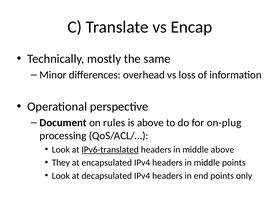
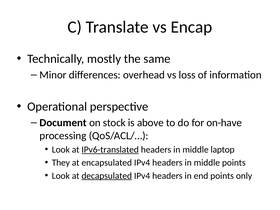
rules: rules -> stock (114, 123)
on-plug: on-plug -> on-have (224, 123)
middle above: above -> laptop (223, 150)
decapsulated underline: none -> present (107, 176)
